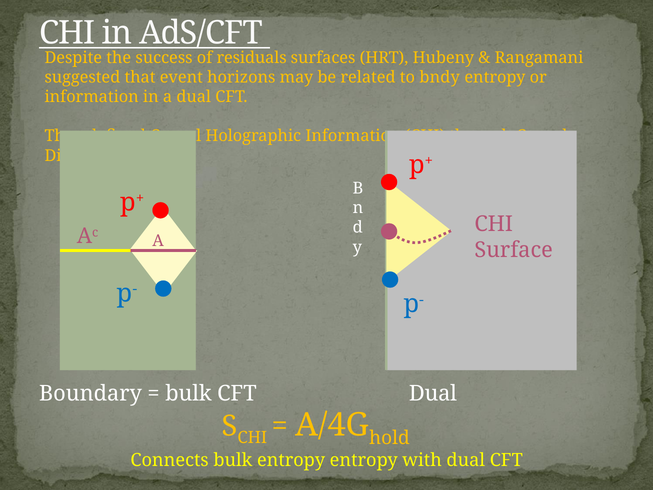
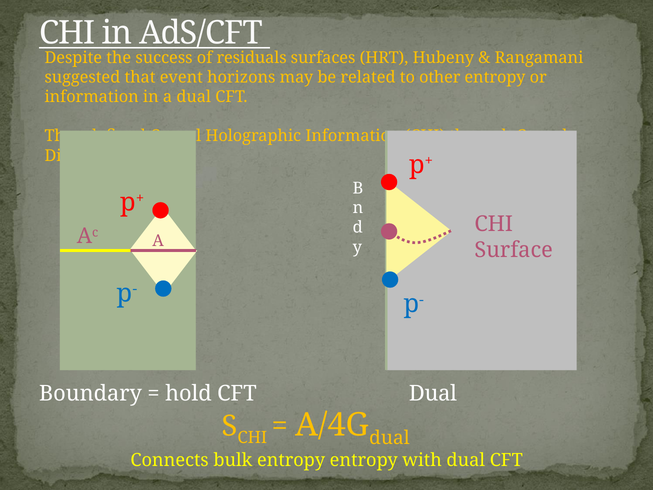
bndy: bndy -> other (440, 77)
bulk: bulk -> hold (188, 393)
hold: hold -> dual (389, 438)
